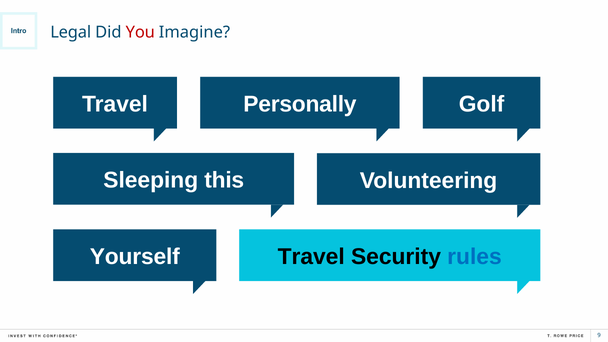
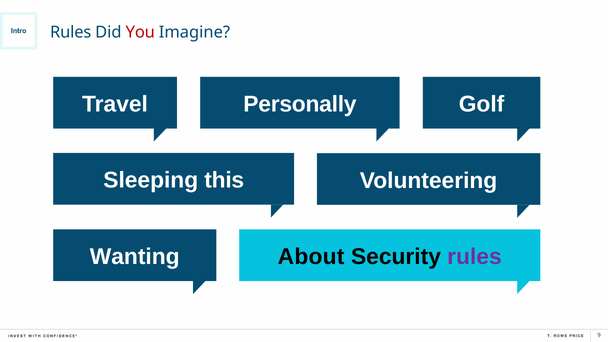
Legal: Legal -> Rules (71, 32)
Yourself: Yourself -> Wanting (135, 257)
Travel: Travel -> About (311, 257)
rules colour: blue -> purple (474, 257)
